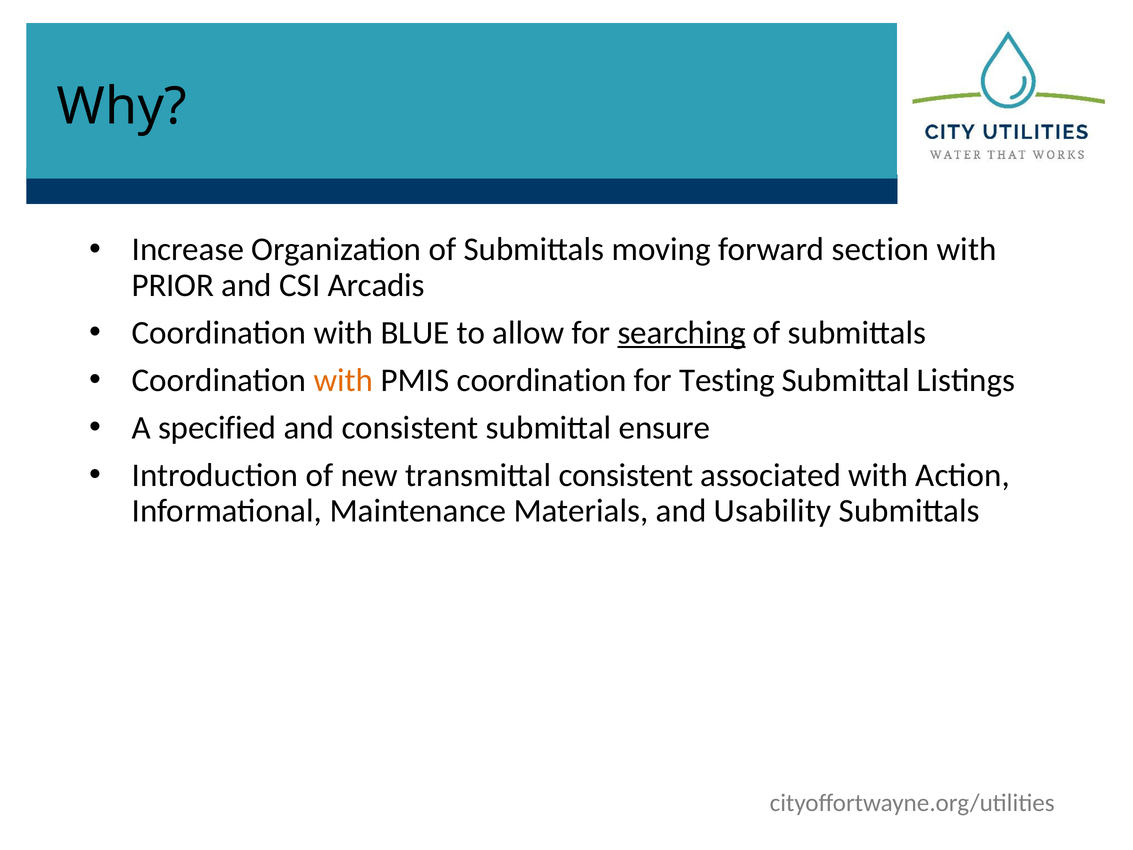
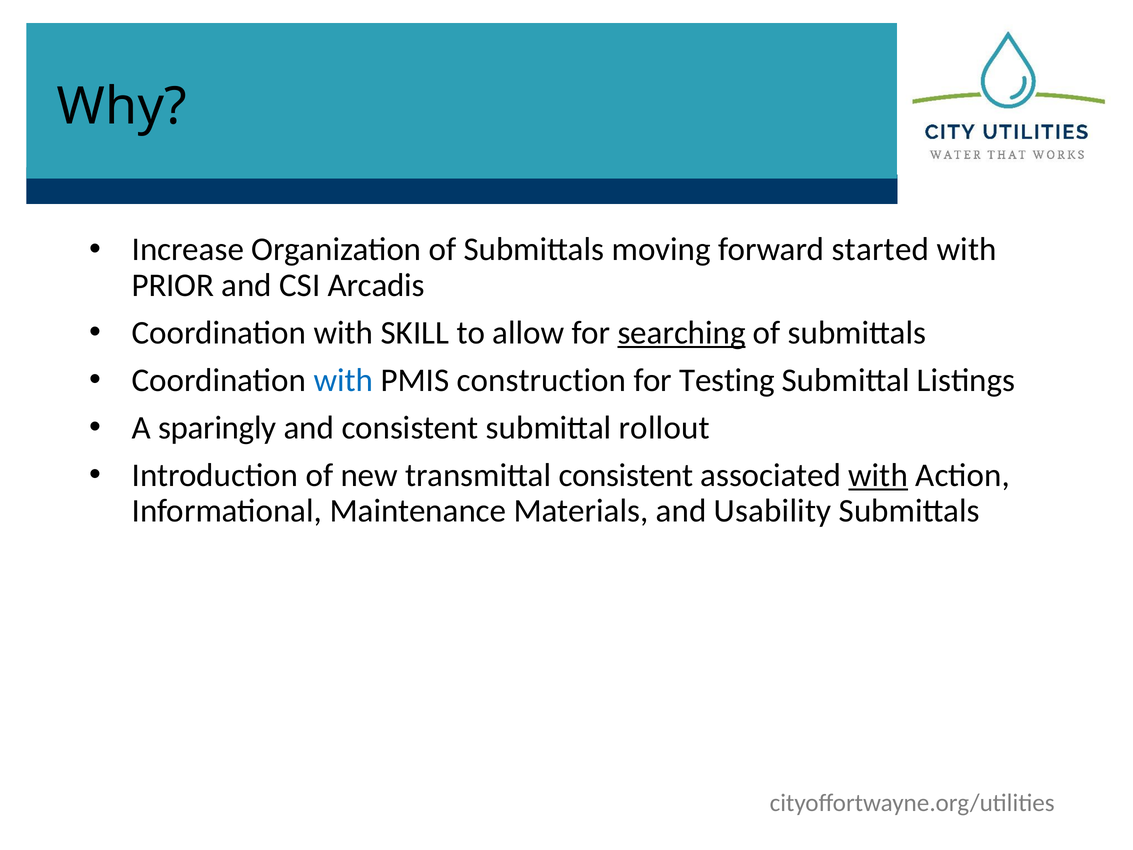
section: section -> started (880, 250)
BLUE: BLUE -> SKILL (415, 333)
with colour: orange -> blue (343, 380)
PMIS coordination: coordination -> construction (541, 380)
specified: specified -> sparingly (217, 428)
ensure: ensure -> rollout (664, 428)
with underline: none -> present (878, 475)
